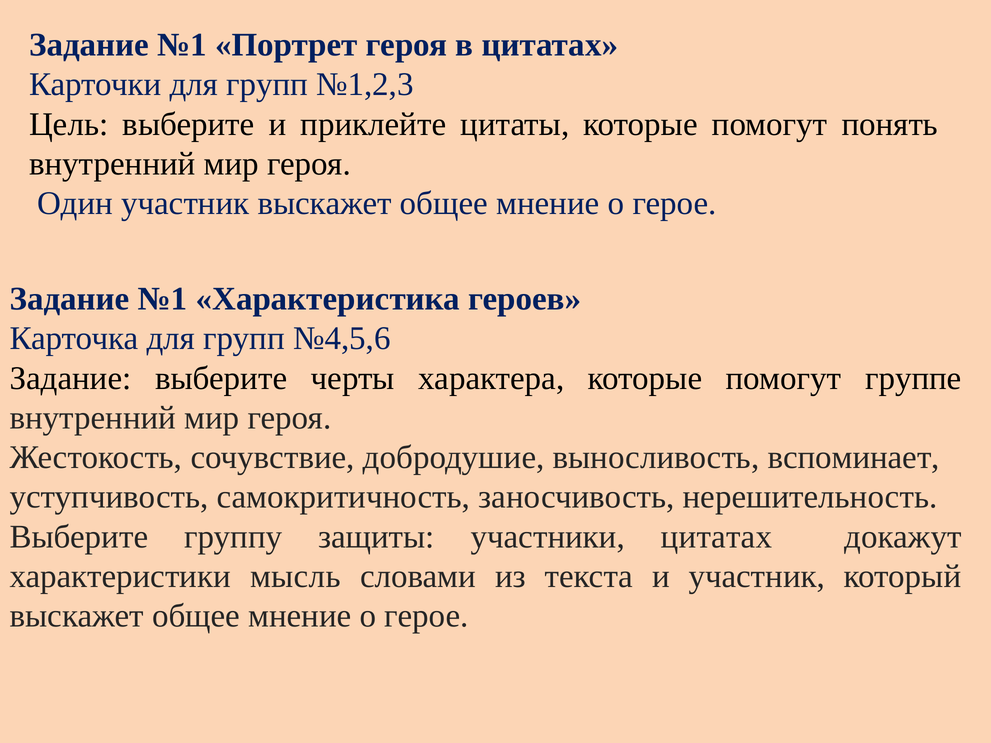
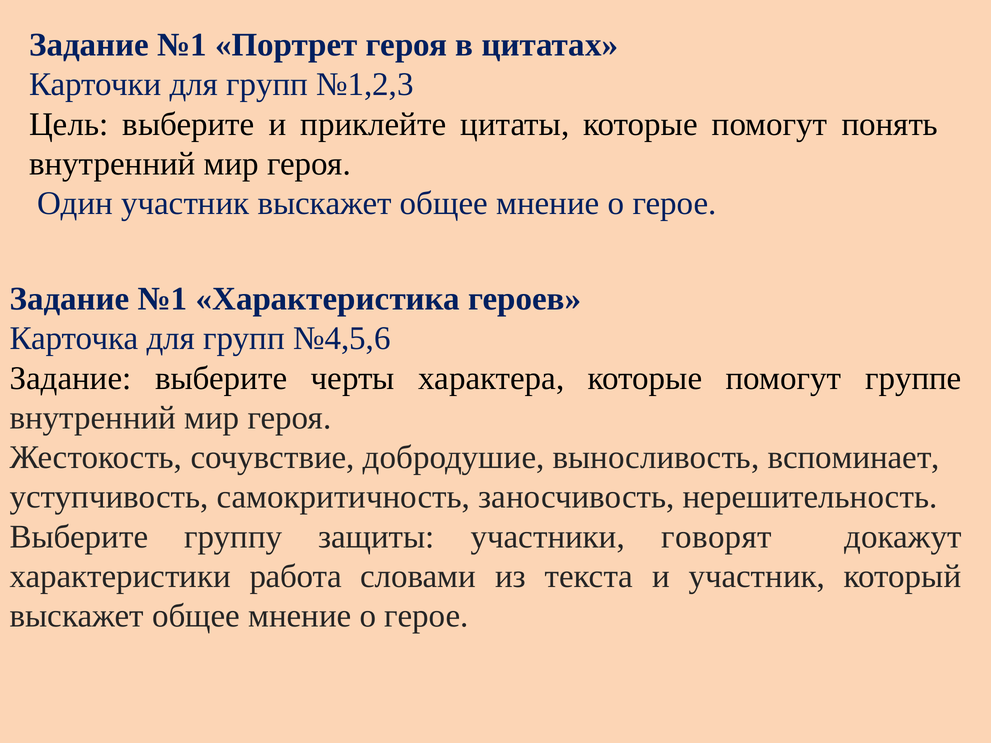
участники цитатах: цитатах -> говорят (716, 537)
мысль: мысль -> работа (296, 576)
